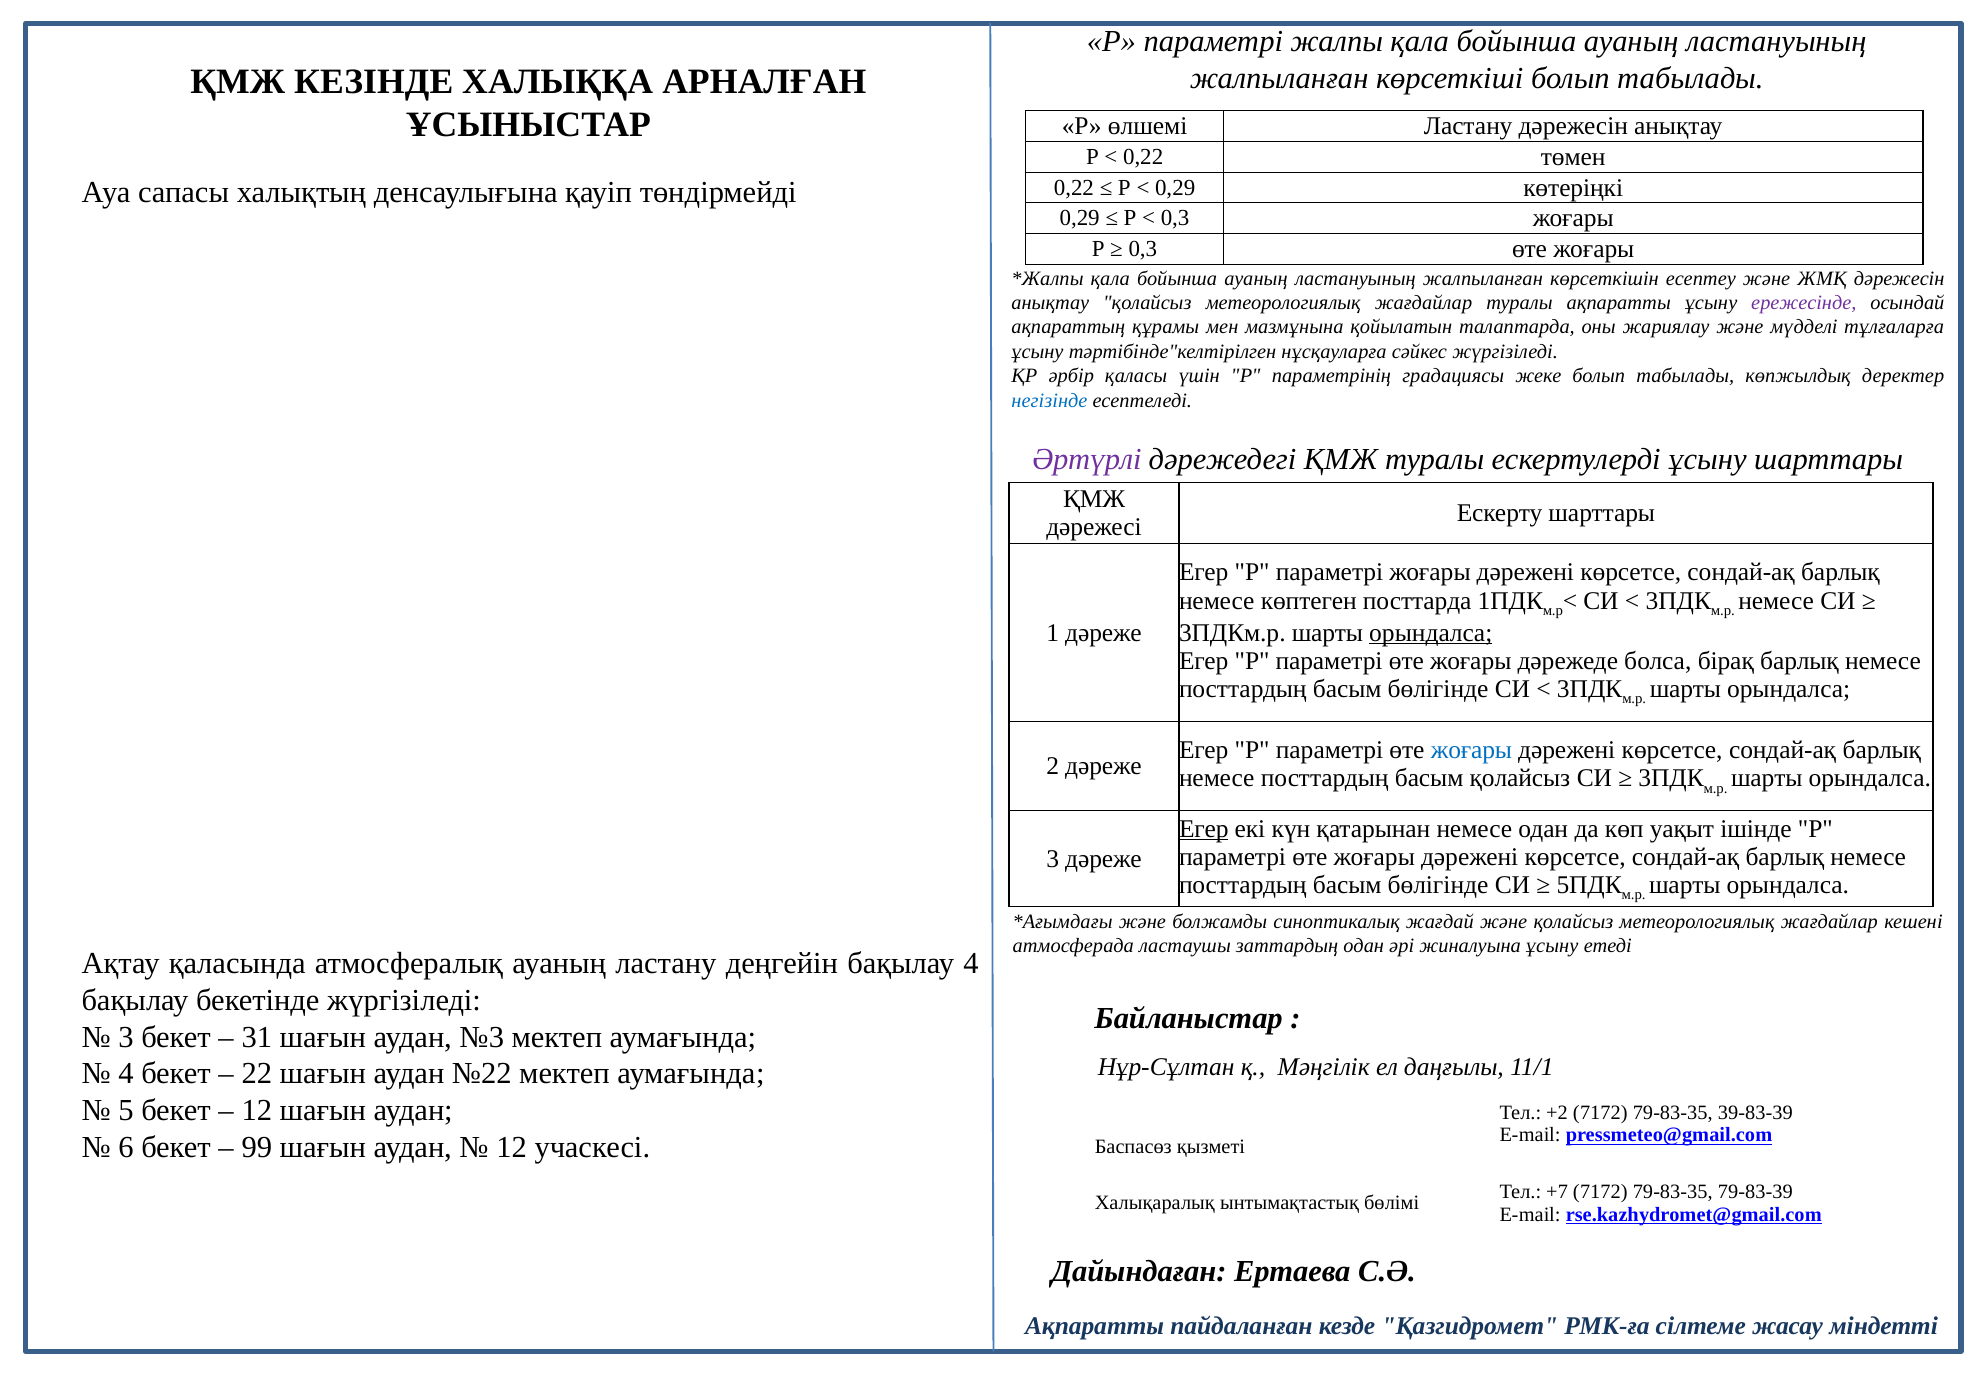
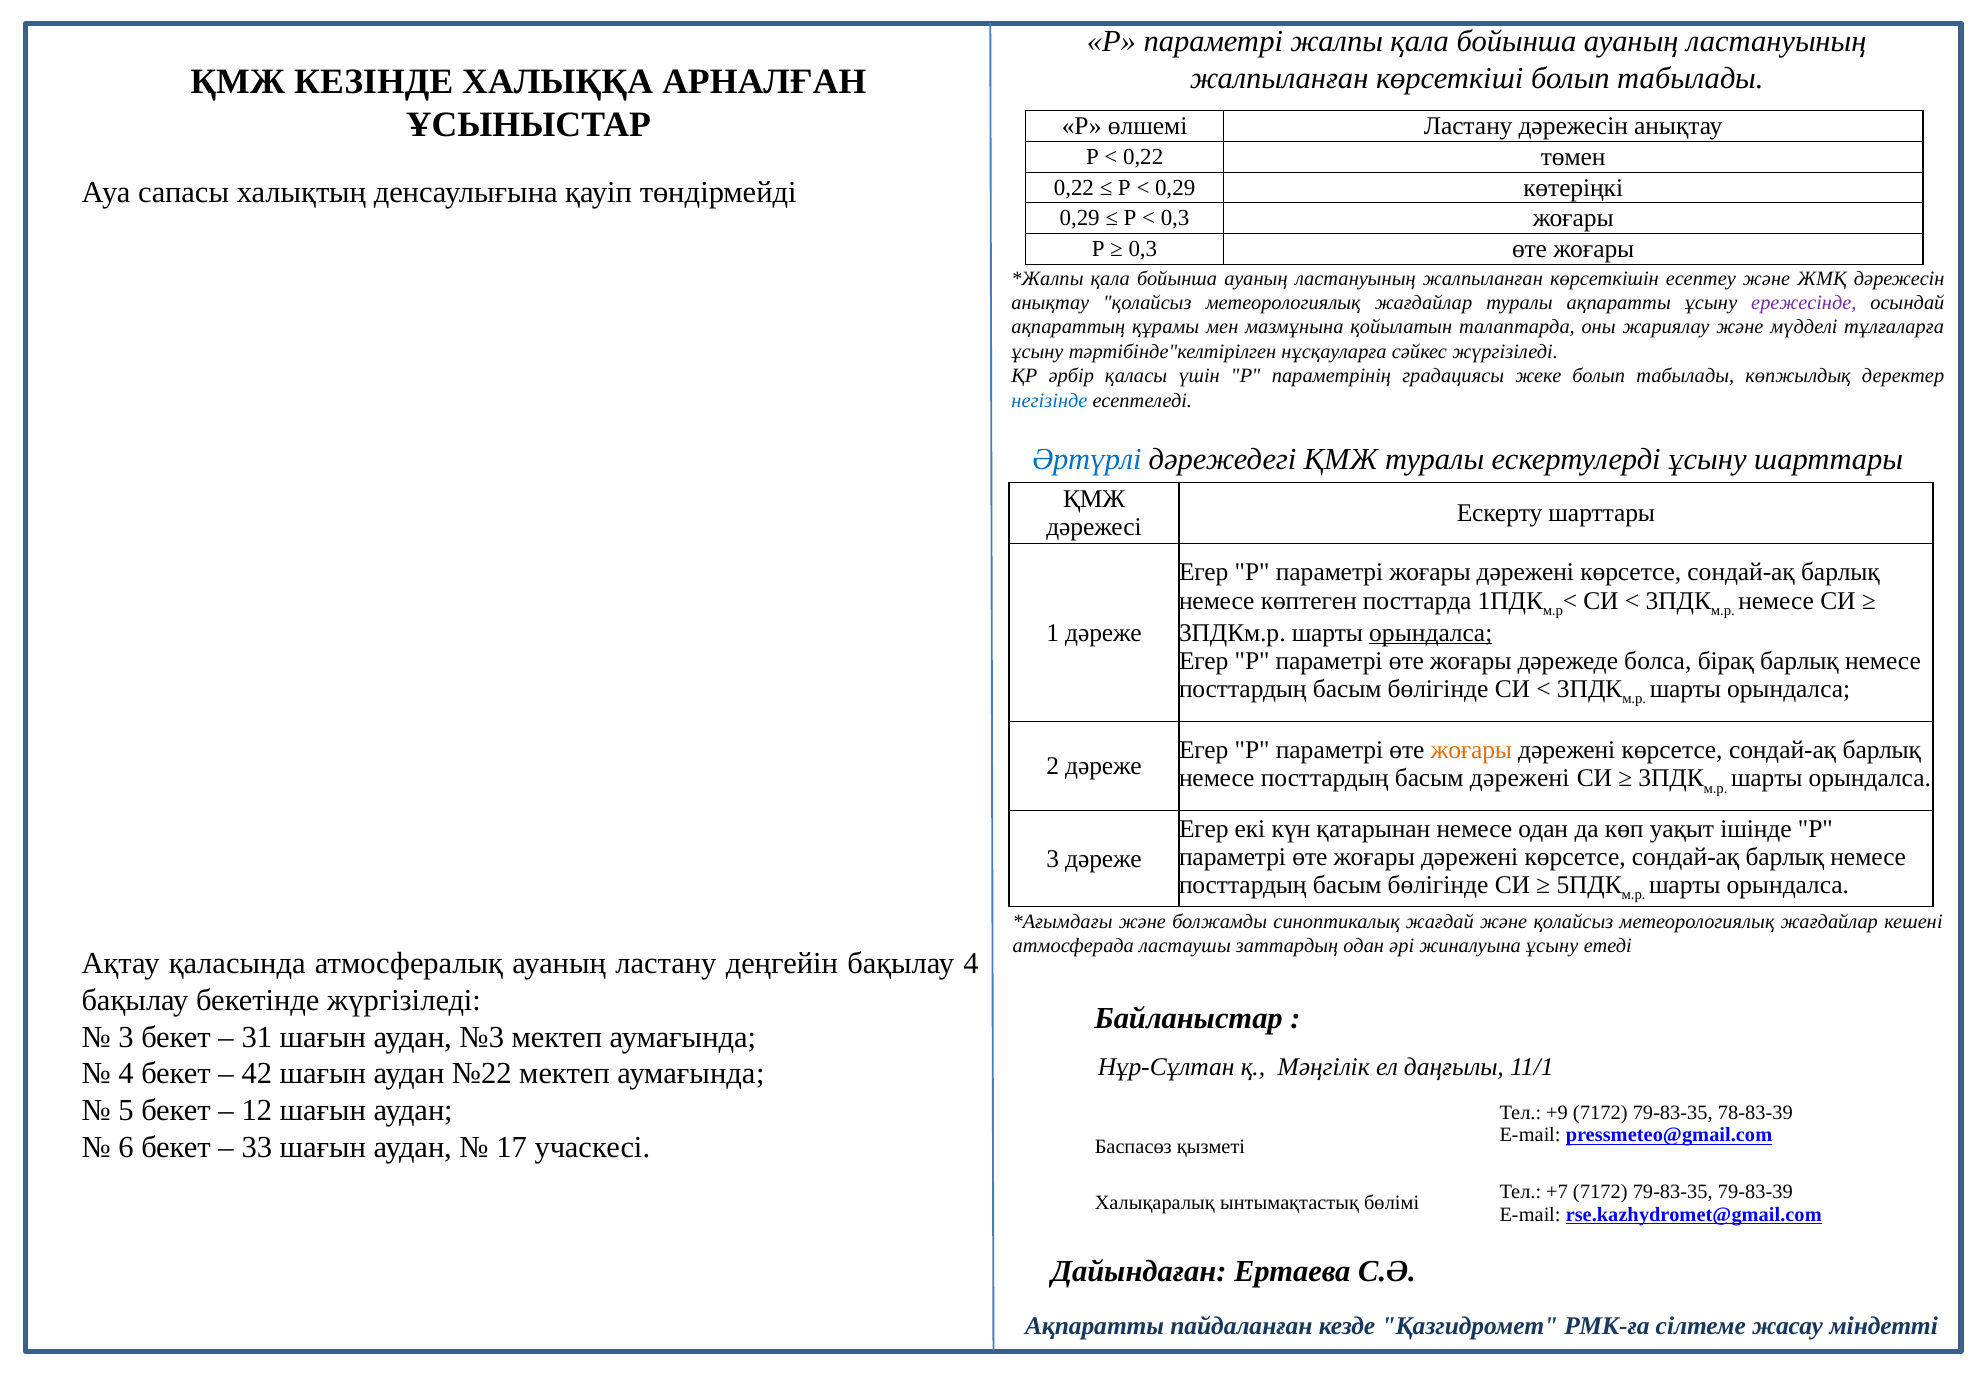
Әртүрлі colour: purple -> blue (1087, 459)
жоғары colour: blue -> orange (1471, 751)
басым қолайсыз: қолайсыз -> дәрежені (1520, 779)
Егер underline: present -> none (1204, 829)
22: 22 -> 42 (257, 1074)
+2: +2 -> +9 (1557, 1113)
39-83-39: 39-83-39 -> 78-83-39 (1755, 1113)
99: 99 -> 33 (257, 1147)
12: 12 -> 17 (512, 1147)
